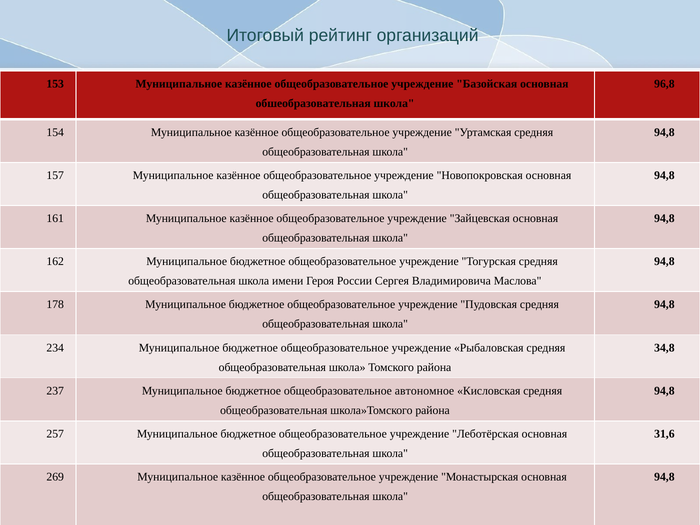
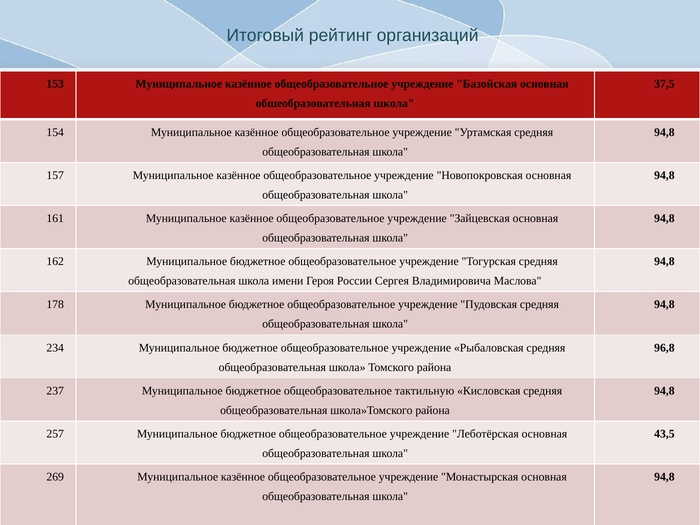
96,8: 96,8 -> 37,5 (664, 84)
34,8: 34,8 -> 96,8 (664, 348)
автономное: автономное -> тактильную (425, 391)
31,6: 31,6 -> 43,5 (664, 434)
